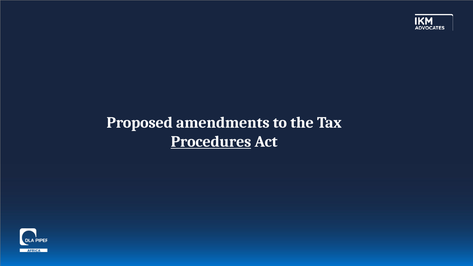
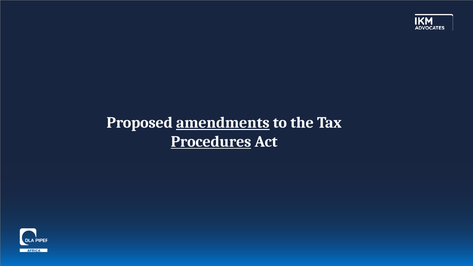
amendments underline: none -> present (223, 123)
